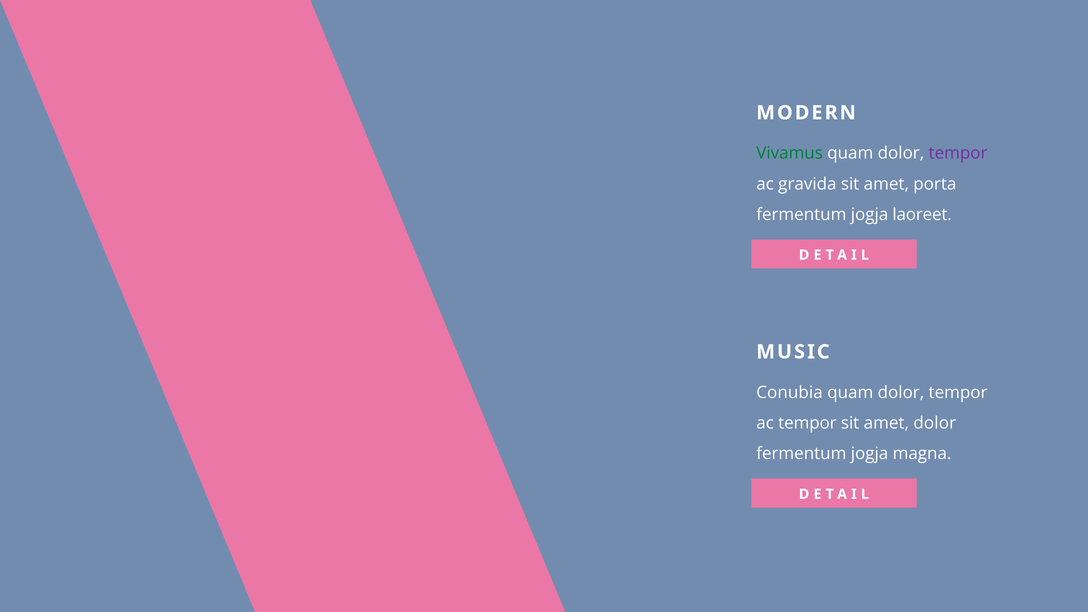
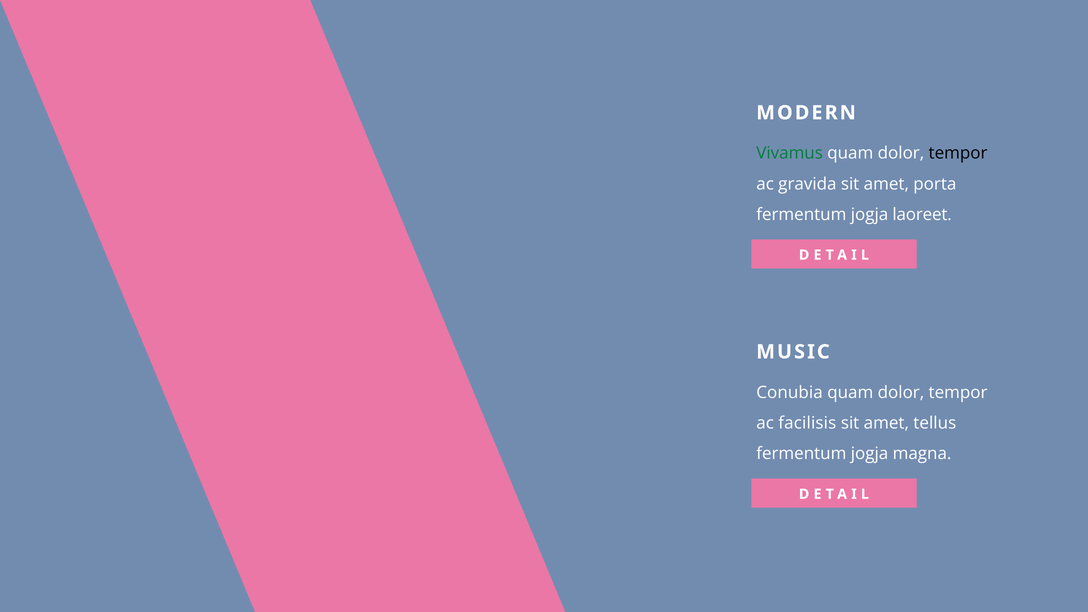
tempor colour: purple -> black (958, 153)
ac tempor: tempor -> facilisis (807, 423)
amet dolor: dolor -> tellus (935, 423)
